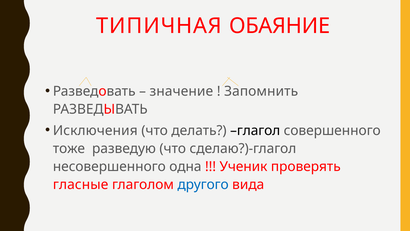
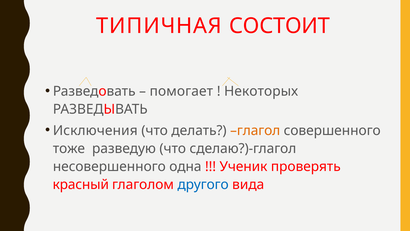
ОБАЯНИЕ: ОБАЯНИЕ -> СОСТОИТ (280, 26)
значение: значение -> помогает (181, 91)
Запомнить: Запомнить -> Некоторых (261, 91)
глагол colour: black -> orange (255, 130)
гласные: гласные -> красный (81, 184)
